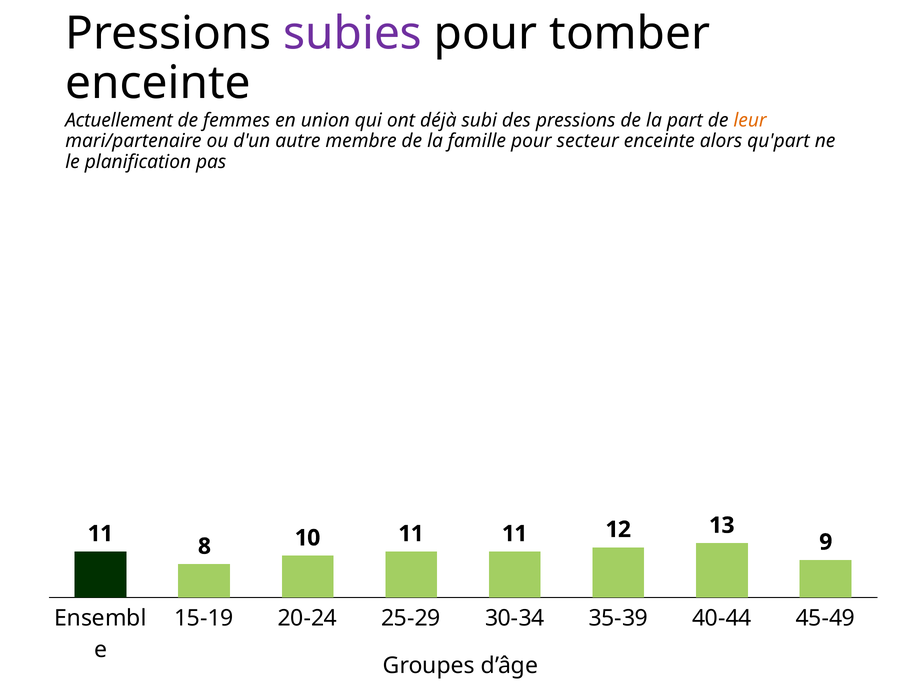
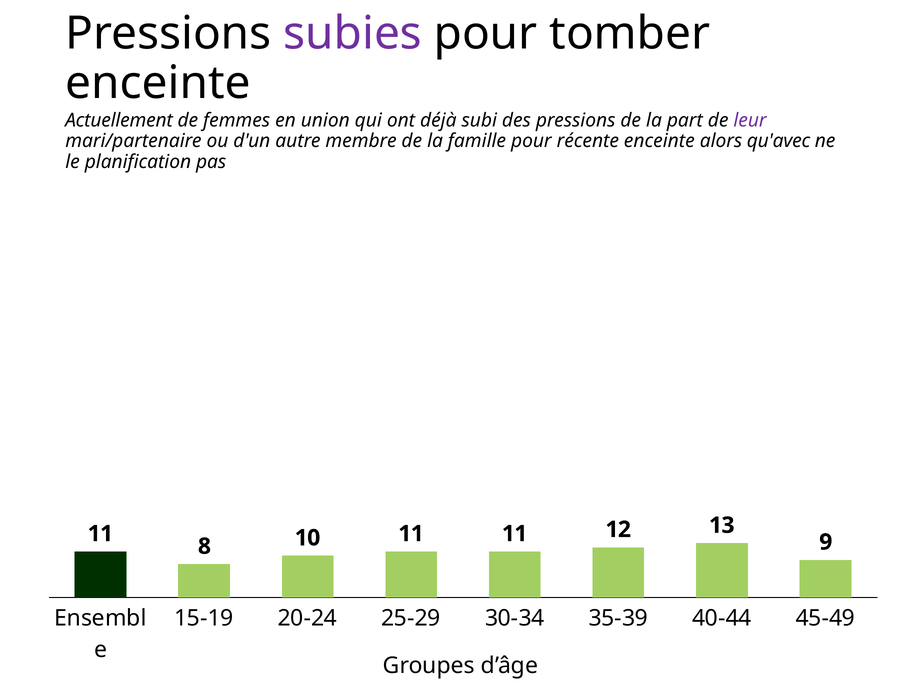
leur colour: orange -> purple (750, 120)
secteur: secteur -> récente (588, 141)
qu'part: qu'part -> qu'avec (779, 141)
